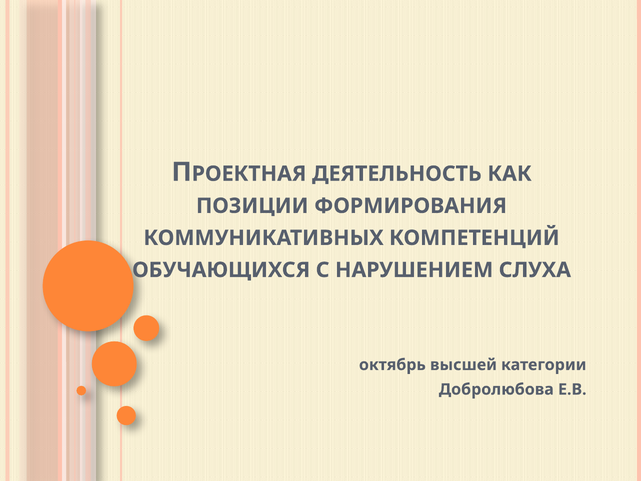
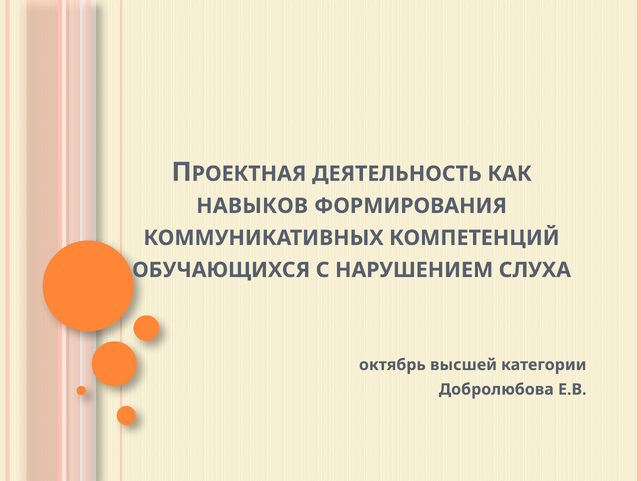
ПОЗИЦИИ: ПОЗИЦИИ -> НАВЫКОВ (252, 206)
